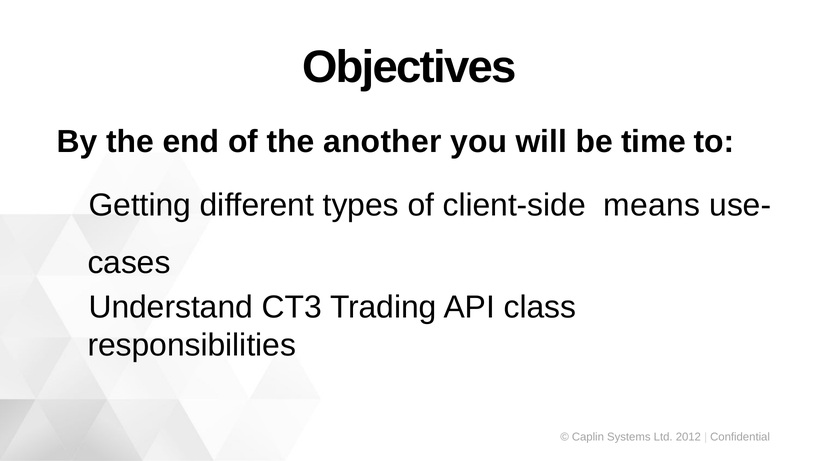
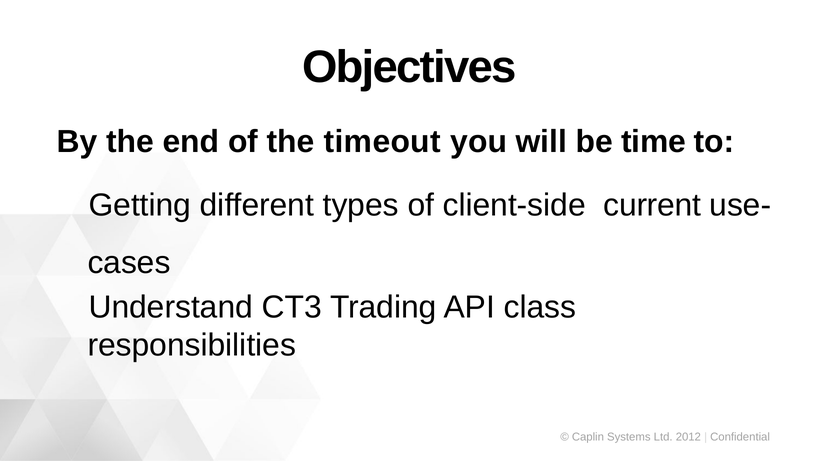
another: another -> timeout (382, 142)
means: means -> current (652, 205)
